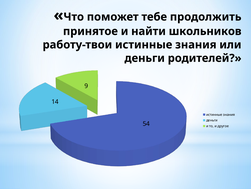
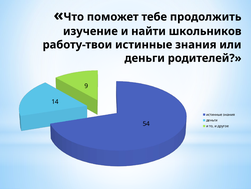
принятое: принятое -> изучение (90, 31)
